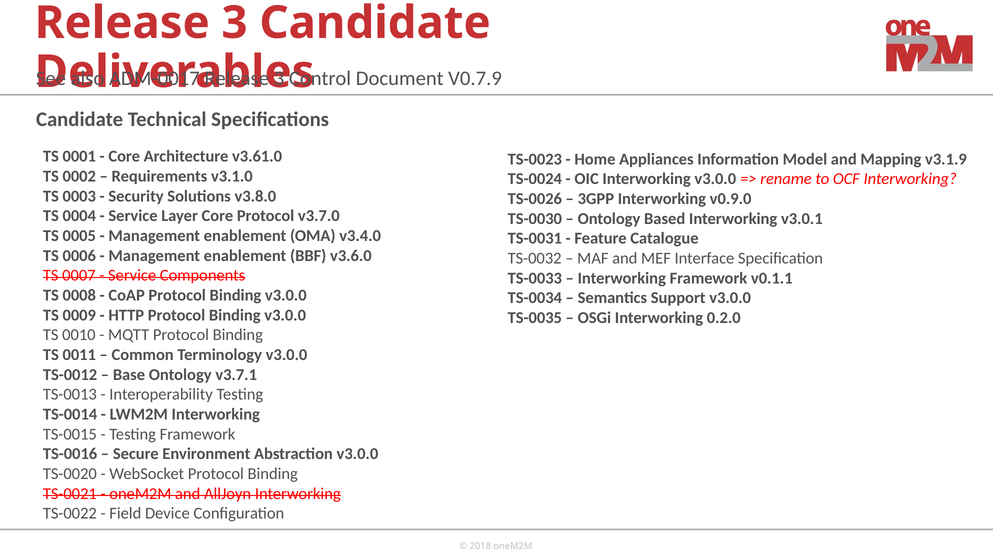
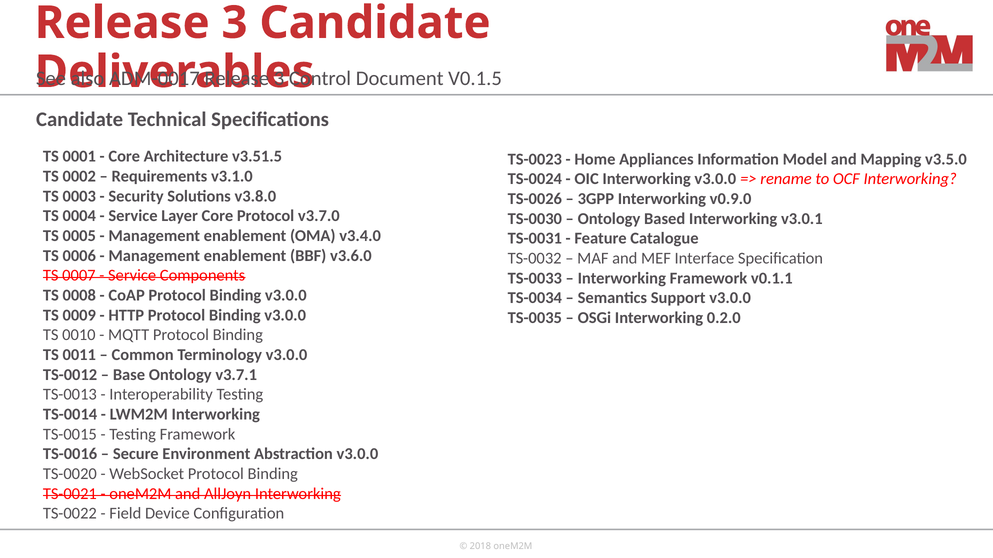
V0.7.9: V0.7.9 -> V0.1.5 (475, 79)
v3.61.0: v3.61.0 -> v3.51.5 (257, 157)
v3.1.9: v3.1.9 -> v3.5.0 (946, 159)
